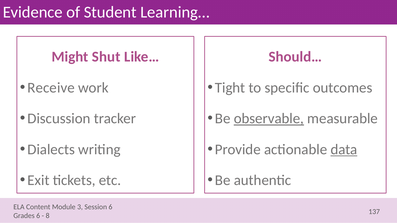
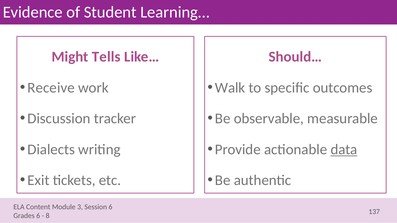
Shut: Shut -> Tells (106, 57)
Tight: Tight -> Walk (230, 88)
observable underline: present -> none (269, 119)
